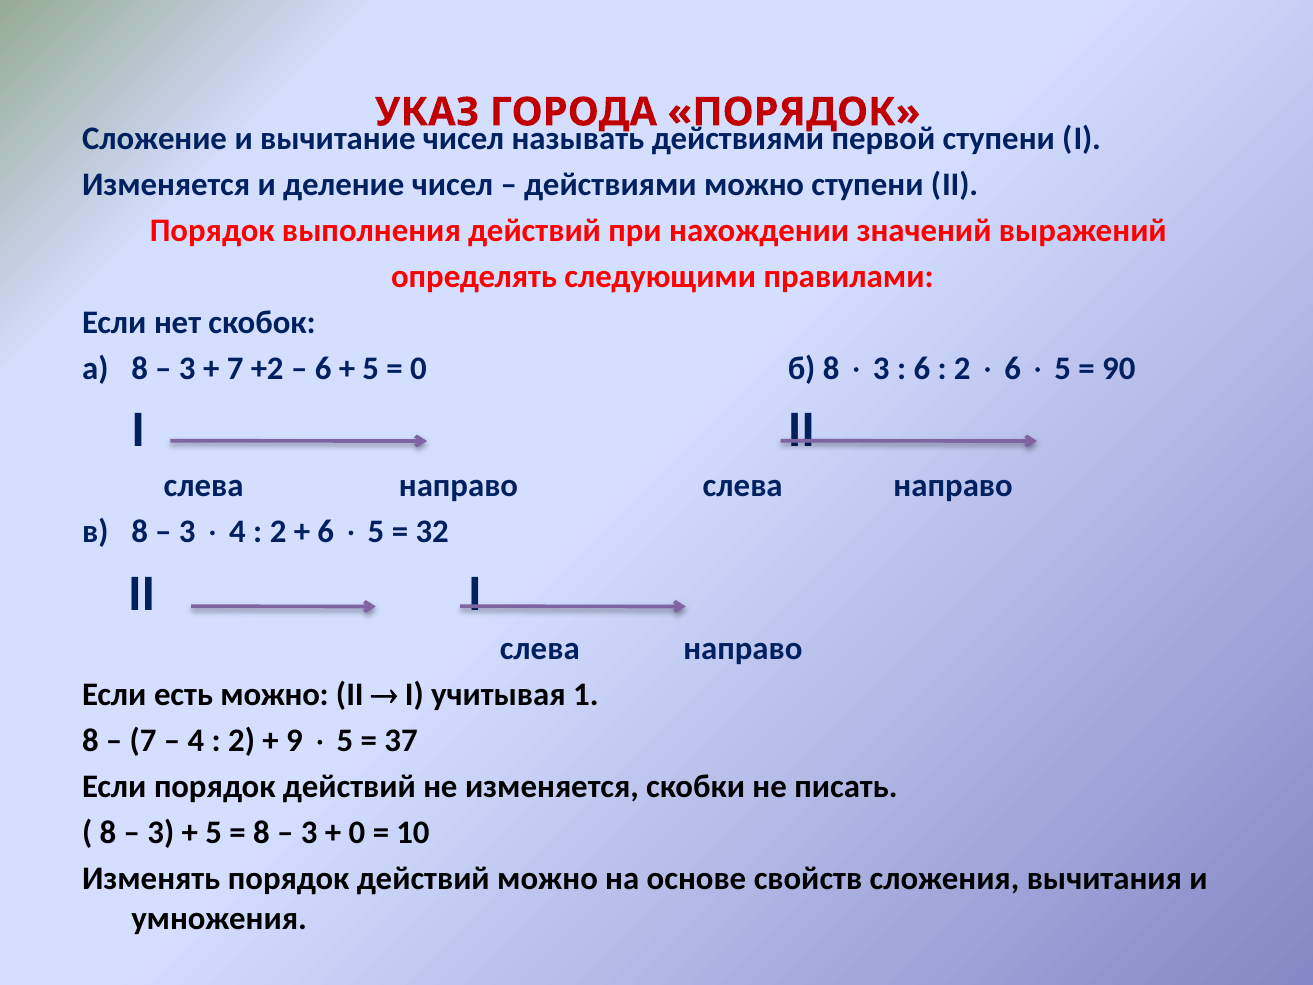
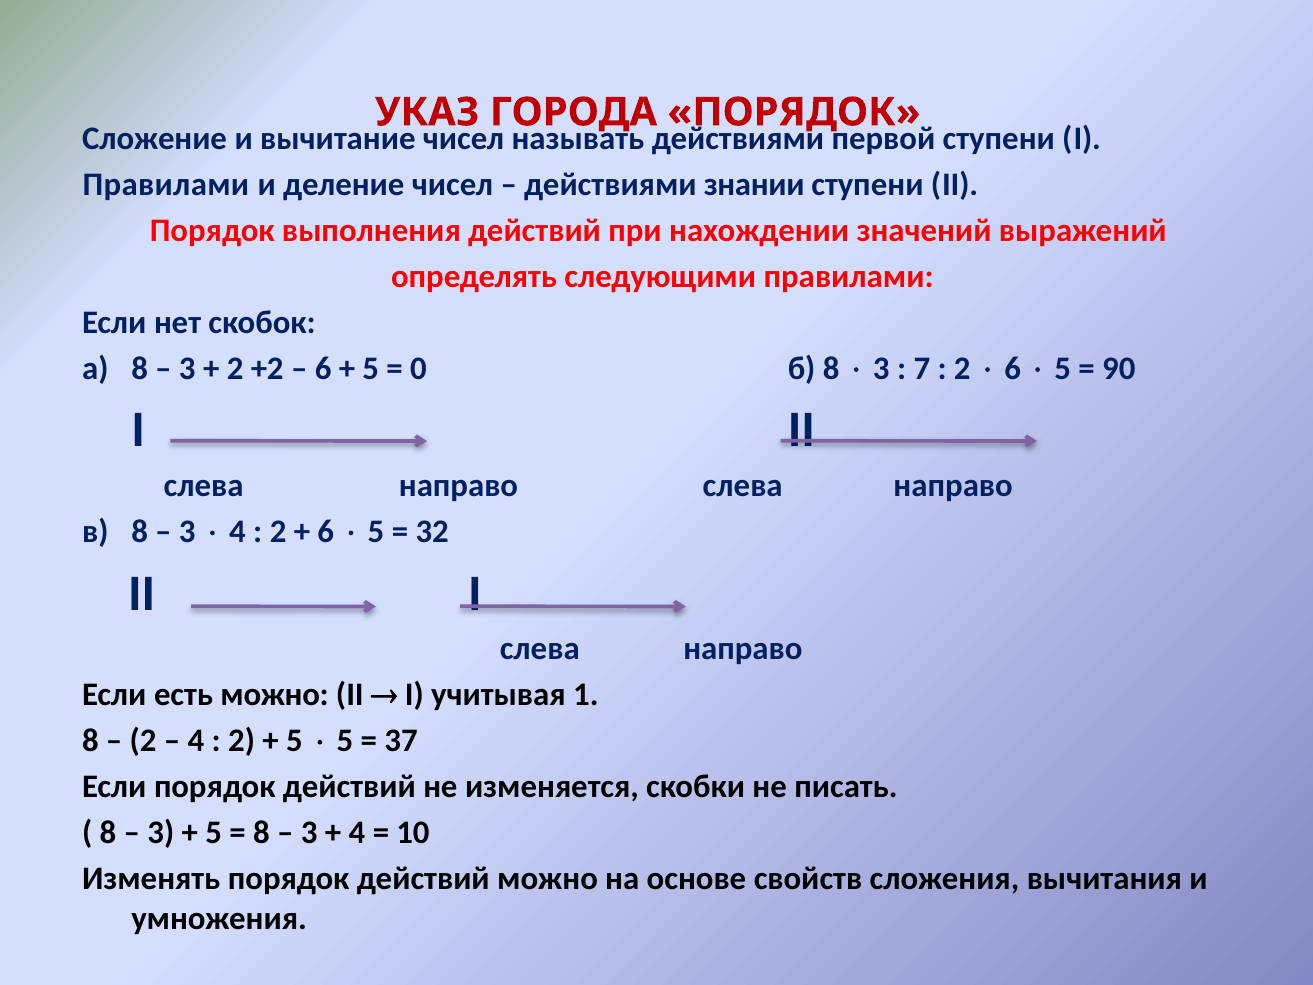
Изменяется: Изменяется -> Правилами (166, 184)
действиями можно: можно -> знании (754, 184)
7: 7 -> 2 (235, 368)
6: 6 -> 7 (922, 368)
7: 7 -> 2 (143, 741)
9: 9 -> 5 (294, 741)
0: 0 -> 4 (357, 833)
